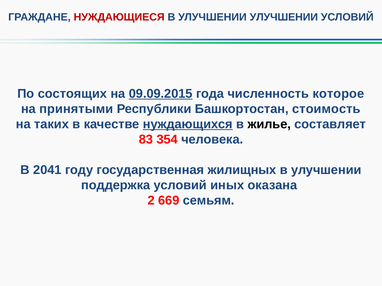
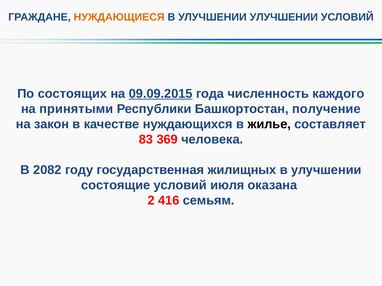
НУЖДАЮЩИЕСЯ colour: red -> orange (119, 17)
которое: которое -> каждого (338, 94)
стоимость: стоимость -> получение (326, 109)
таких: таких -> закон (52, 124)
нуждающихся underline: present -> none (188, 124)
354: 354 -> 369 (167, 140)
2041: 2041 -> 2082 (47, 170)
поддержка: поддержка -> состоящие (116, 186)
иных: иных -> июля (227, 186)
669: 669 -> 416 (169, 201)
